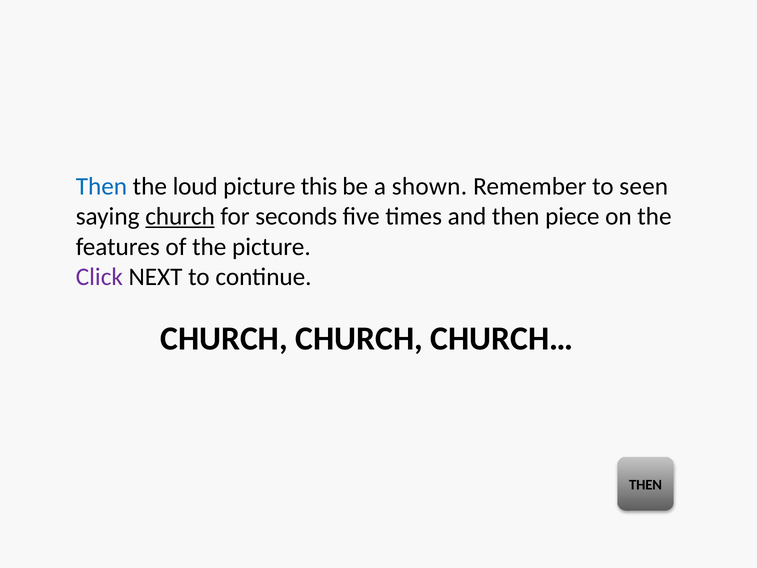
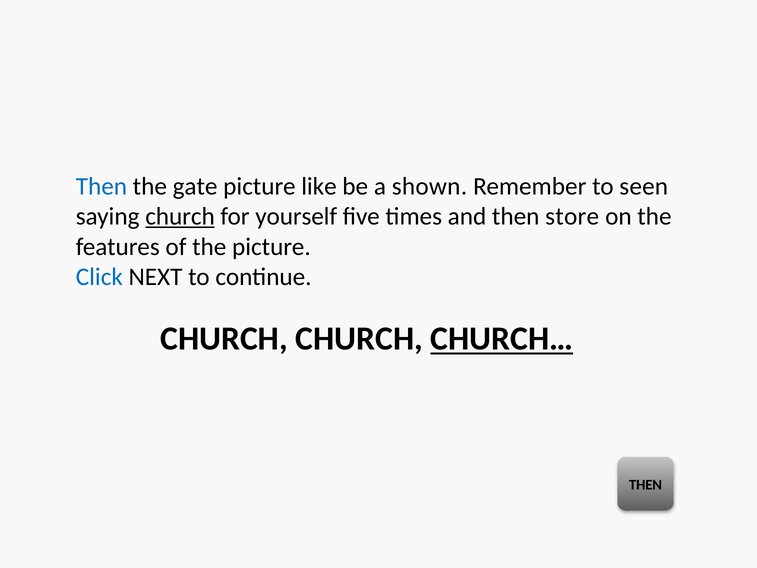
loud: loud -> gate (195, 186)
this: this -> like (319, 186)
seconds: seconds -> yourself (296, 216)
piece: piece -> store (572, 216)
Click colour: purple -> blue (99, 277)
CHURCH… underline: none -> present (502, 339)
